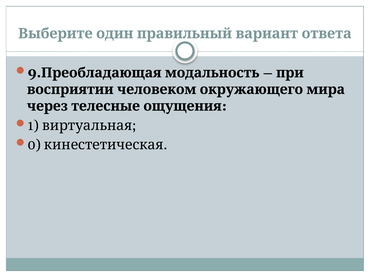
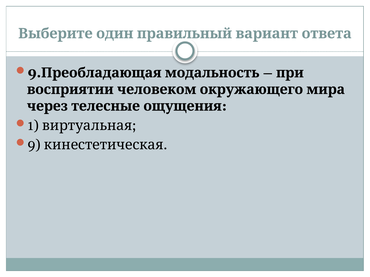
0: 0 -> 9 (34, 145)
